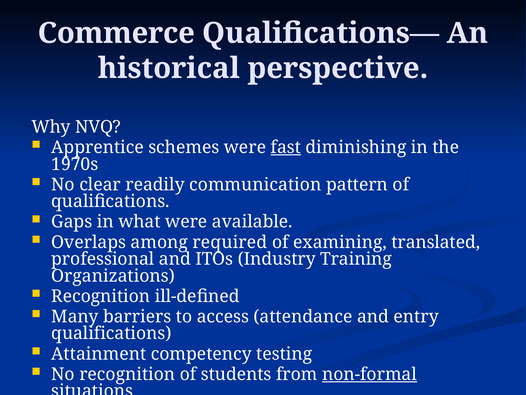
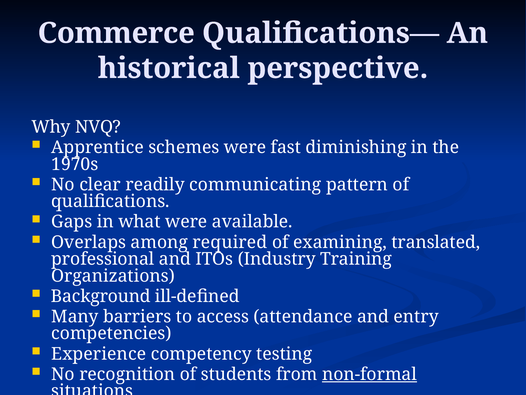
fast underline: present -> none (286, 147)
communication: communication -> communicating (255, 184)
Recognition: Recognition -> Background (101, 296)
qualifications: qualifications -> competencies (111, 333)
Attainment: Attainment -> Experience (99, 353)
